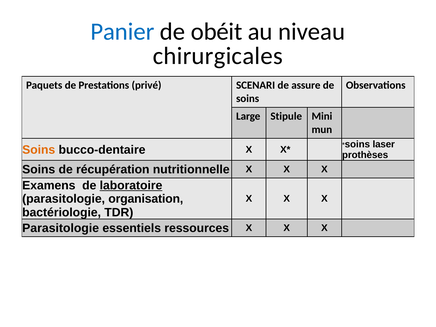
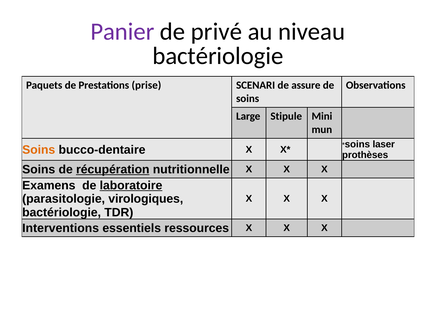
Panier colour: blue -> purple (122, 32)
obéit: obéit -> privé (216, 32)
chirurgicales: chirurgicales -> bactériologie (218, 56)
privé: privé -> prise (146, 85)
récupération underline: none -> present (113, 170)
organisation: organisation -> virologiques (146, 199)
Parasitologie: Parasitologie -> Interventions (61, 228)
